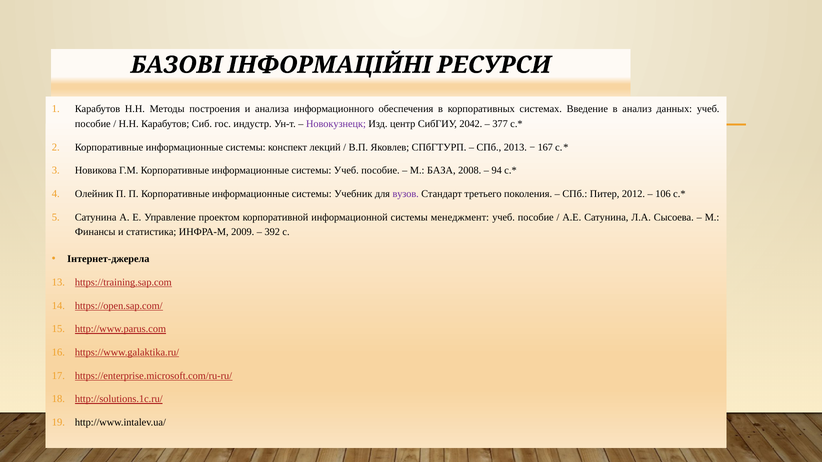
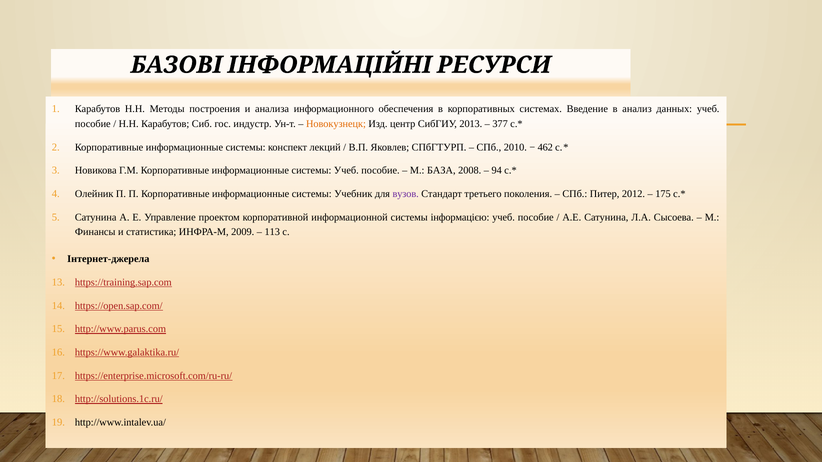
Новокузнецк colour: purple -> orange (336, 124)
2042: 2042 -> 2013 (471, 124)
2013: 2013 -> 2010 (515, 147)
167: 167 -> 462 (545, 147)
106: 106 -> 175 (663, 194)
менеджмент: менеджмент -> інформацією (460, 217)
392: 392 -> 113 (272, 232)
